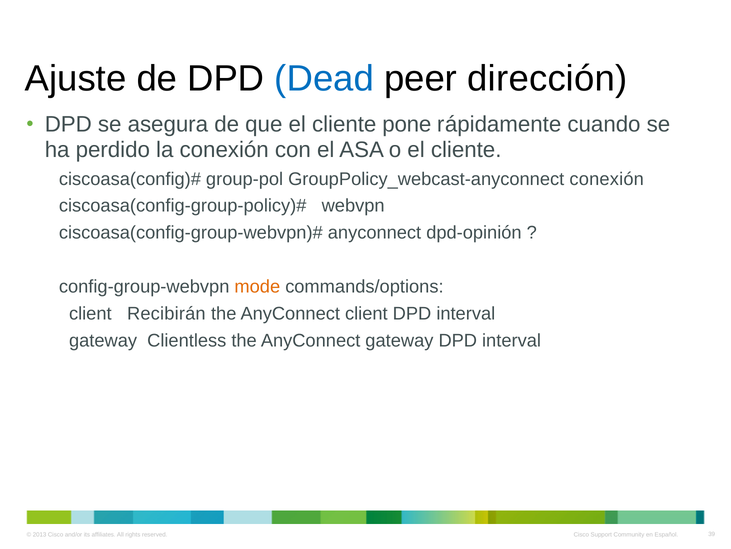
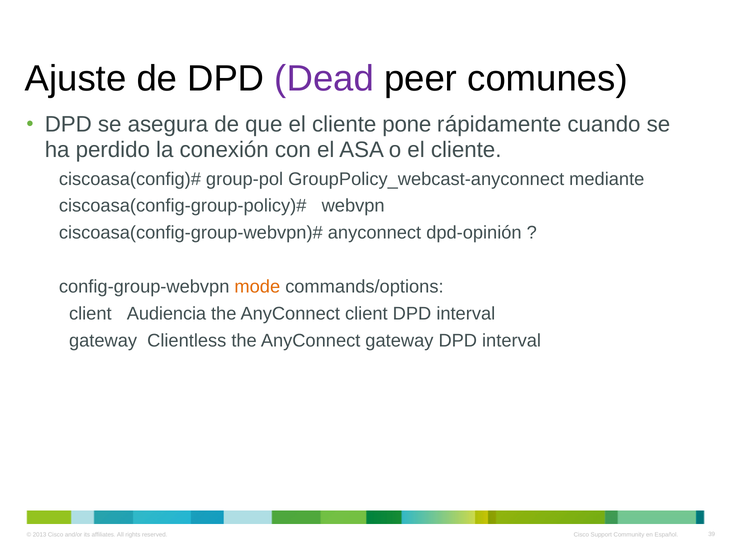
Dead colour: blue -> purple (324, 79)
dirección: dirección -> comunes (548, 79)
GroupPolicy_webcast-anyconnect conexión: conexión -> mediante (607, 179)
Recibirán: Recibirán -> Audiencia (166, 313)
